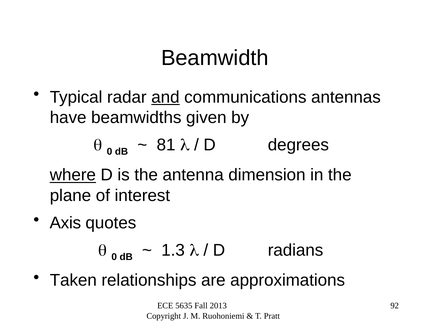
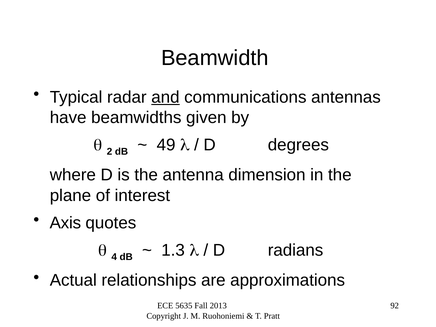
0: 0 -> 2 (110, 151)
81: 81 -> 49 (166, 145)
where underline: present -> none (73, 175)
0: 0 -> 4 (114, 257)
Taken: Taken -> Actual (73, 280)
